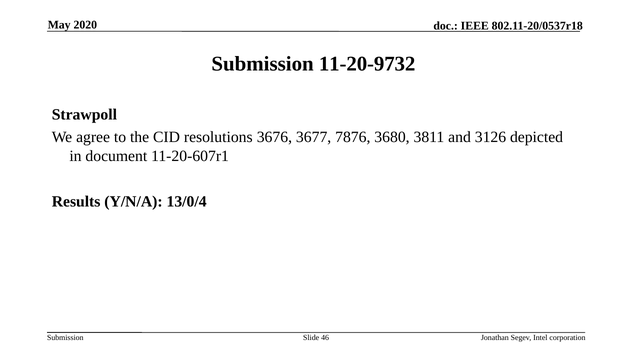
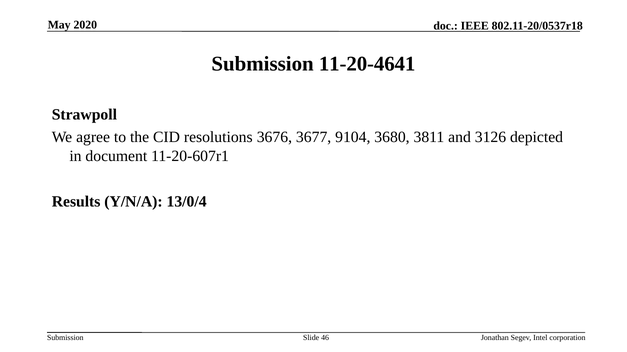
11-20-9732: 11-20-9732 -> 11-20-4641 (367, 64)
7876: 7876 -> 9104 (353, 137)
